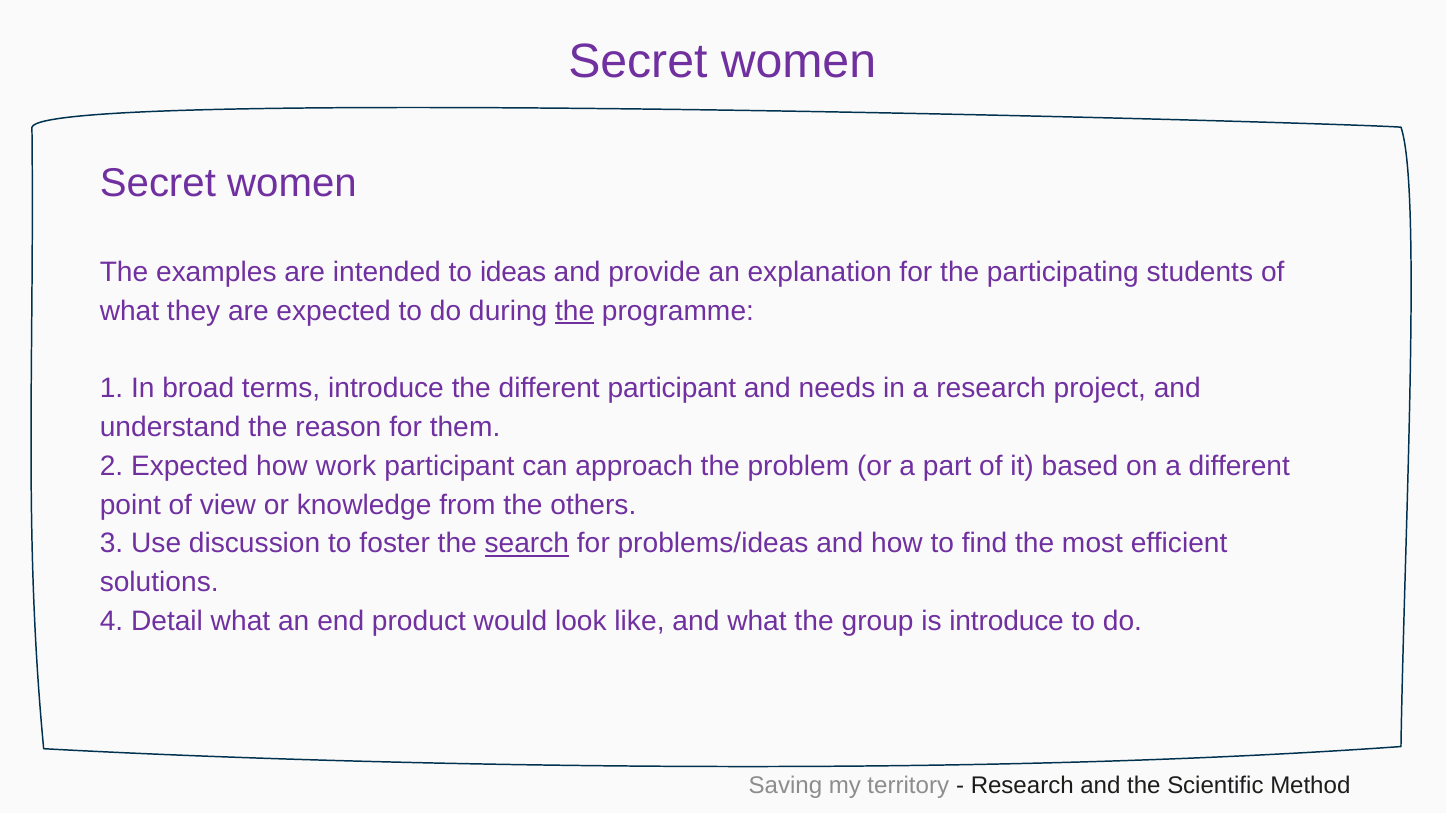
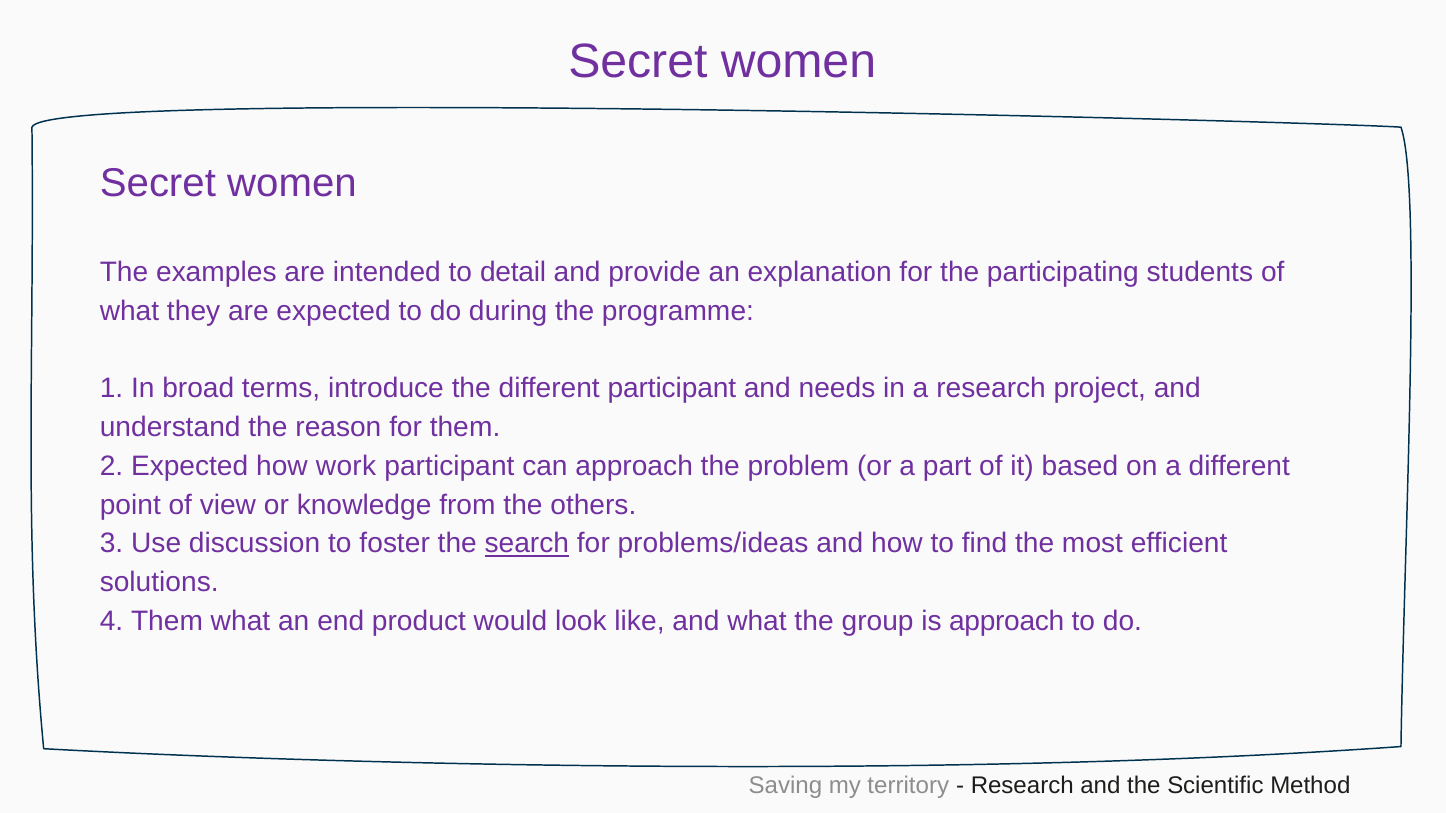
ideas: ideas -> detail (513, 273)
the underline: present -> none (575, 311)
4 Detail: Detail -> Them (167, 621)
is introduce: introduce -> approach (1007, 621)
